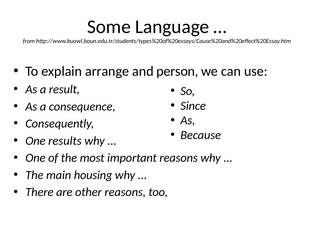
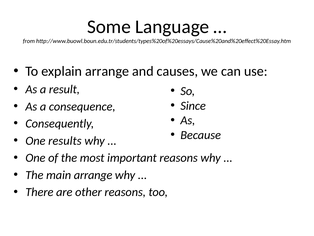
person: person -> causes (177, 71)
main housing: housing -> arrange (93, 175)
